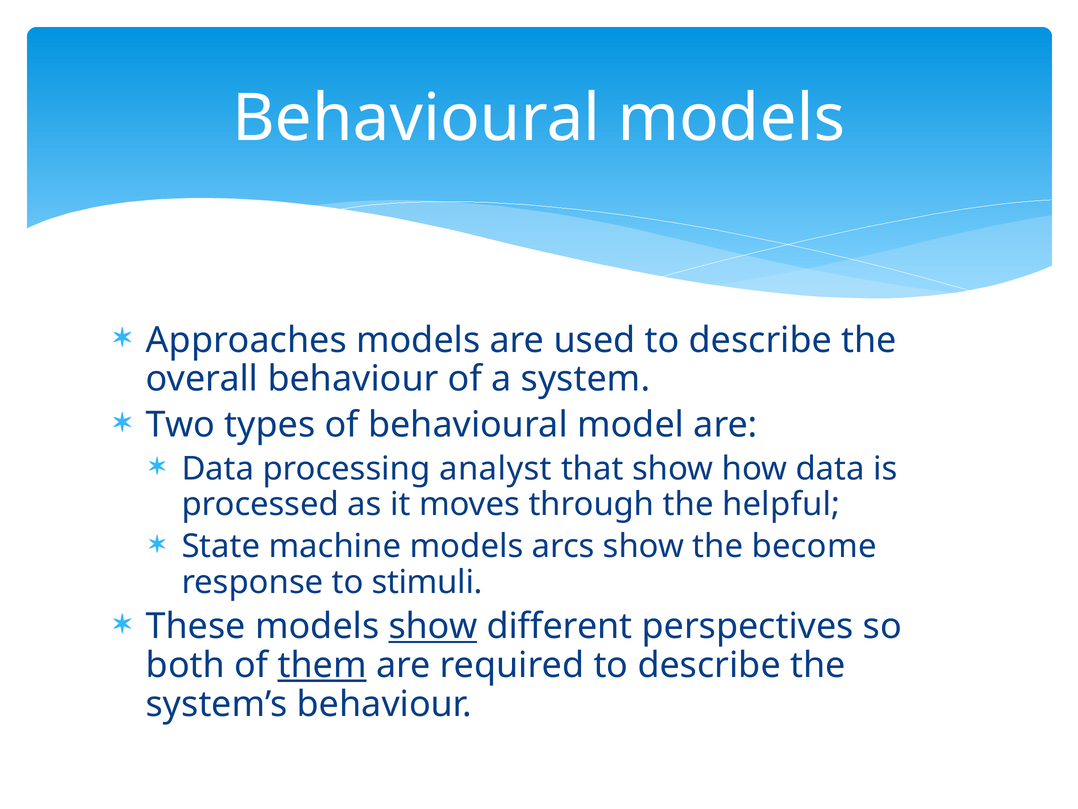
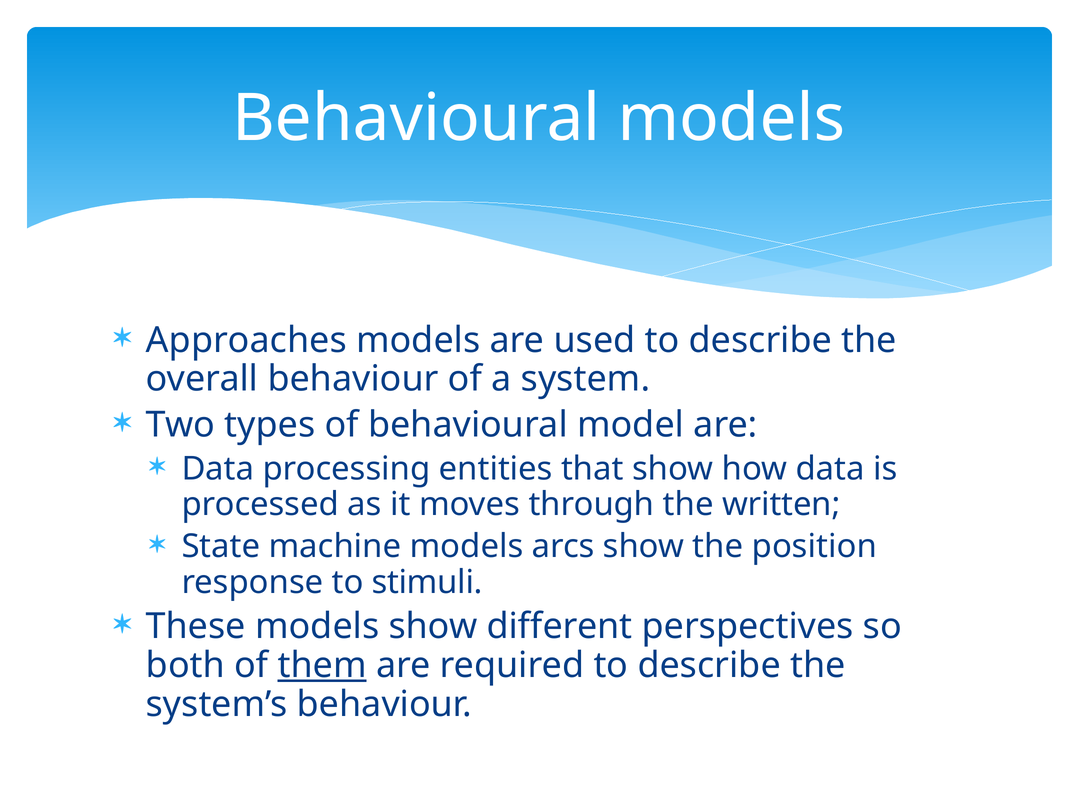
analyst: analyst -> entities (496, 469)
helpful: helpful -> written (781, 504)
become: become -> position (814, 546)
show underline: present -> none (433, 626)
